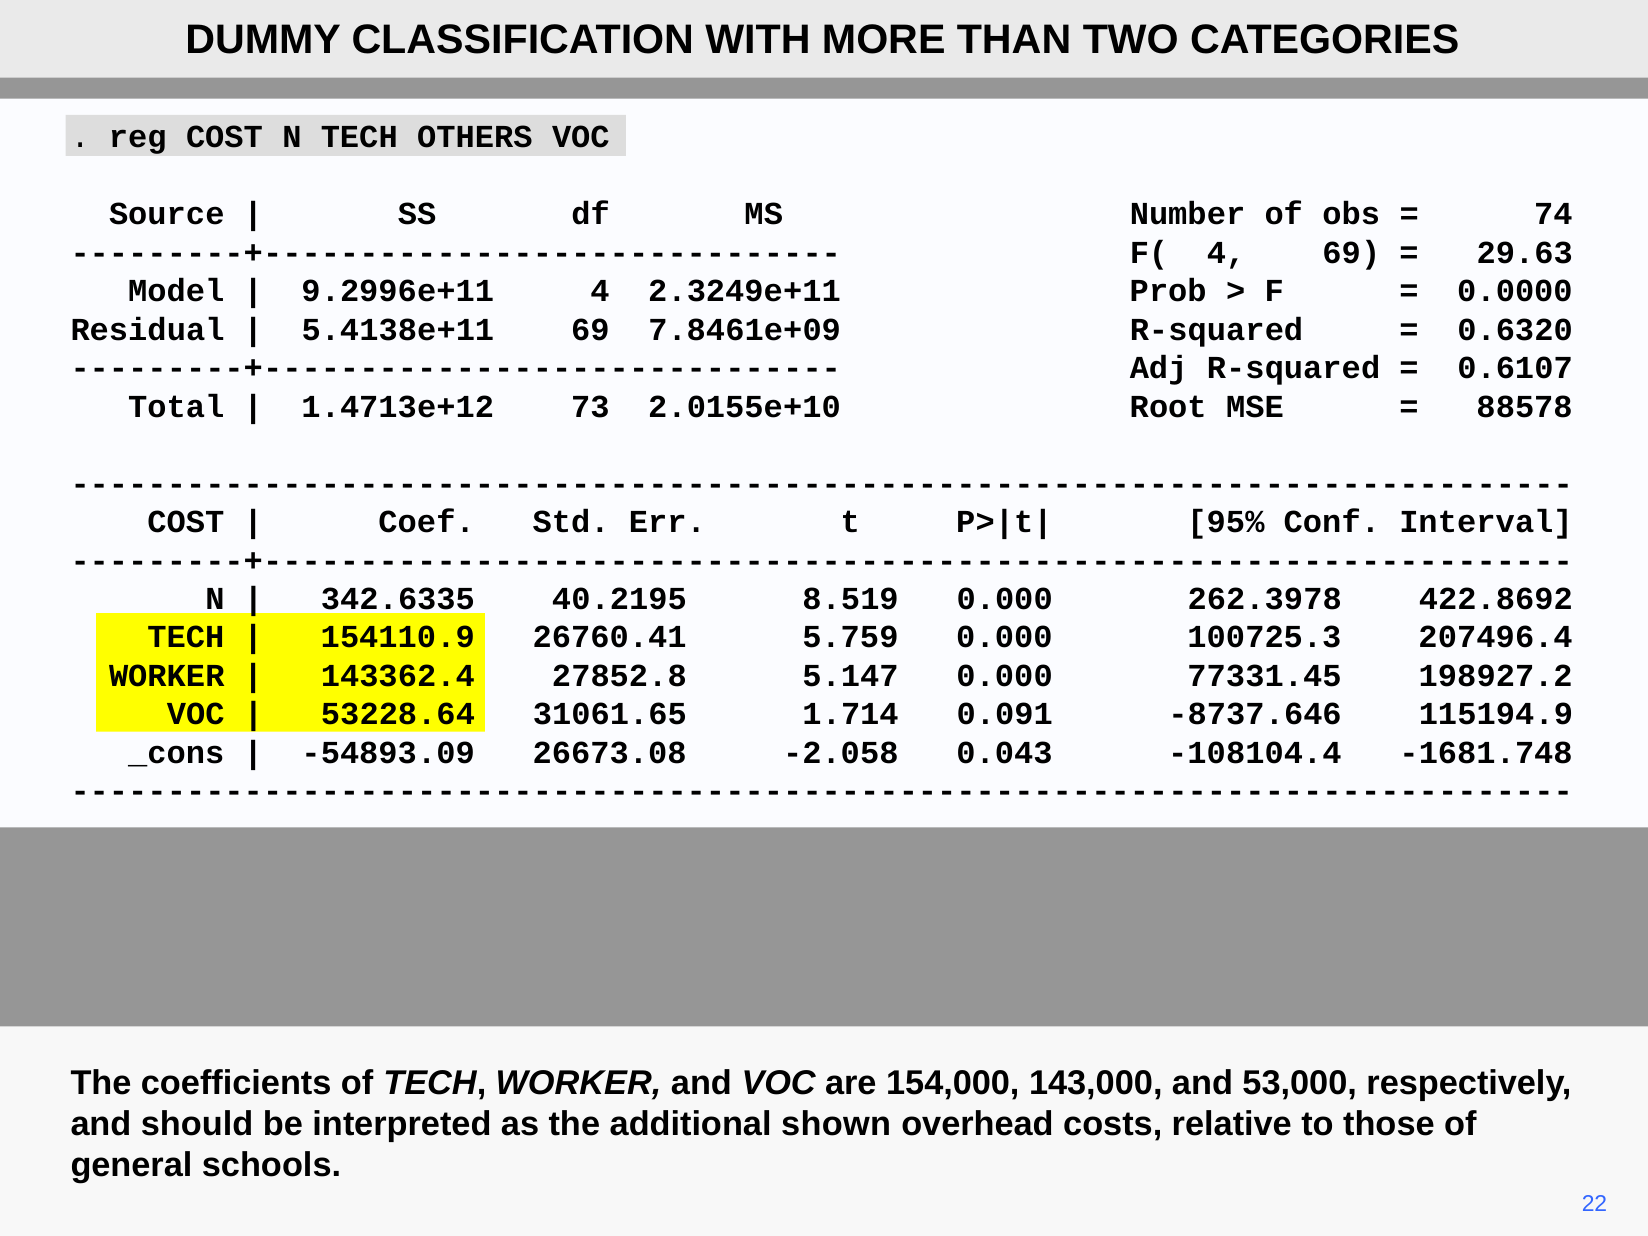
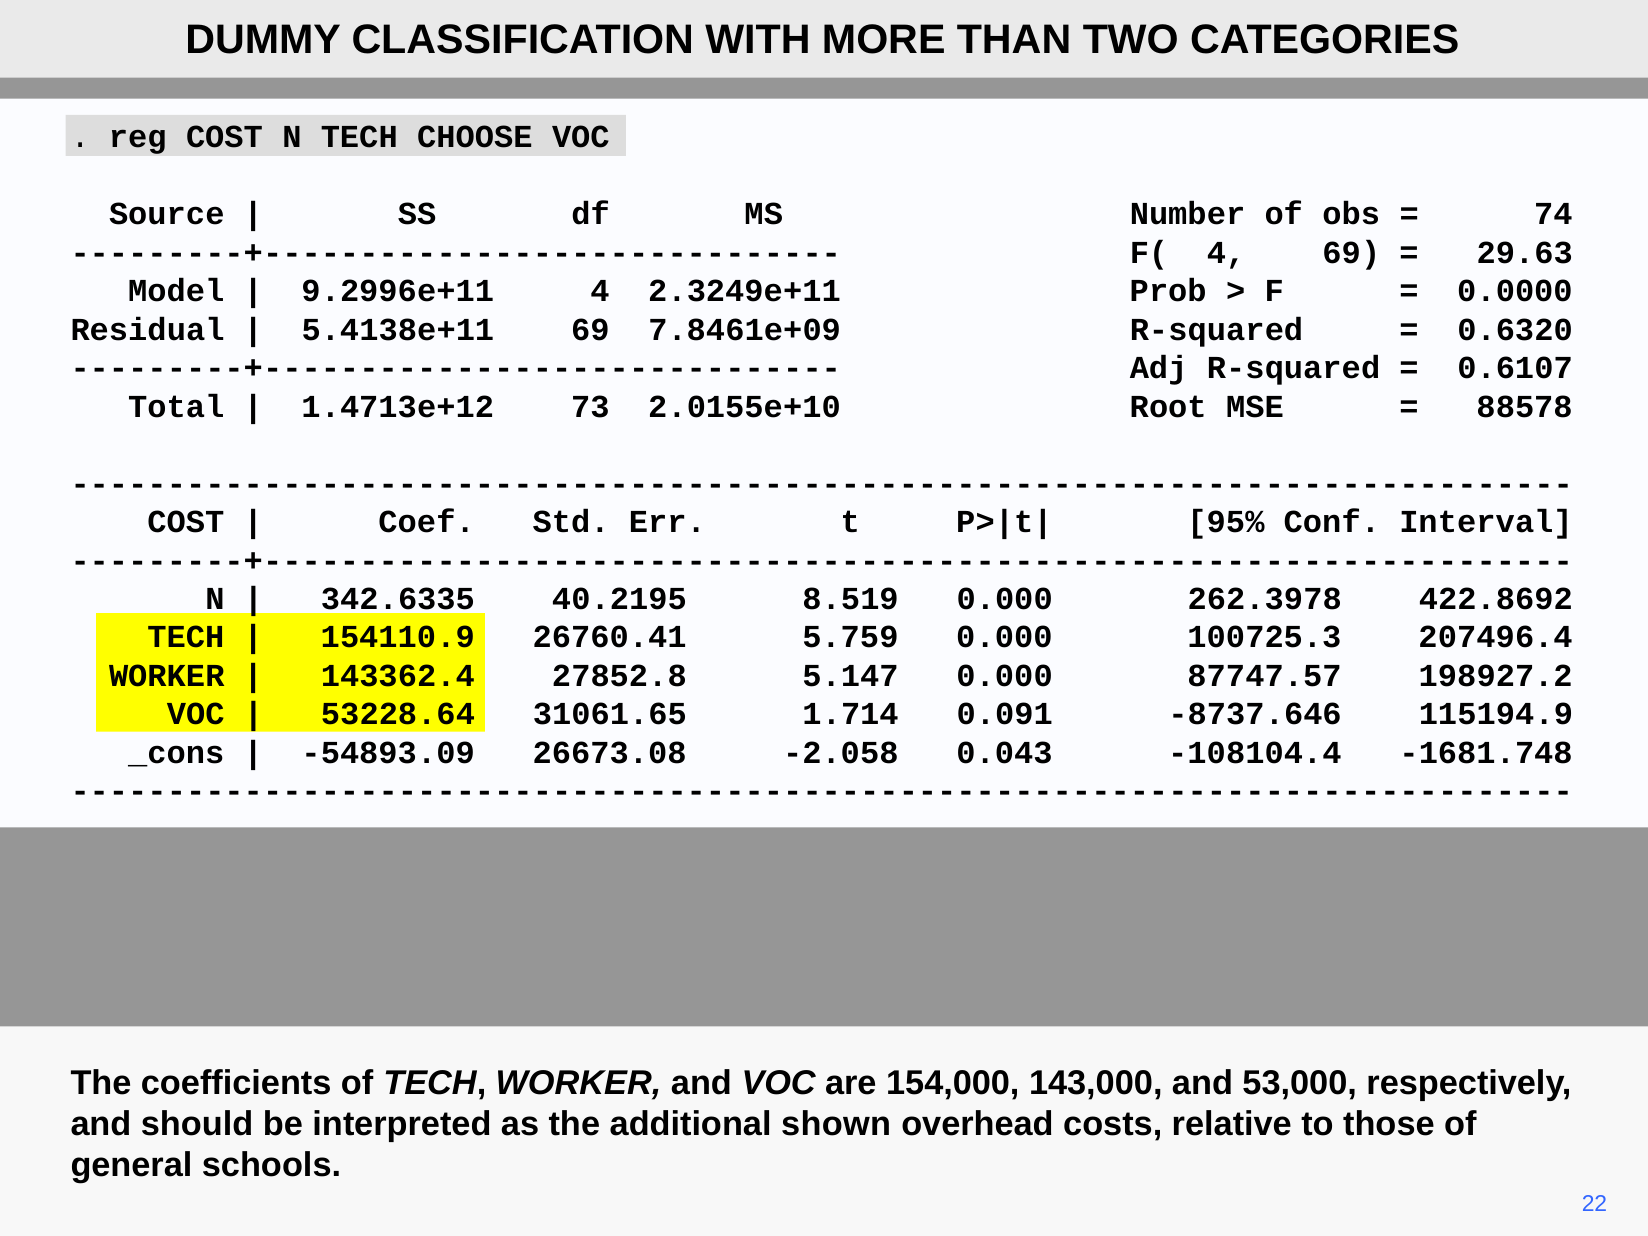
OTHERS: OTHERS -> CHOOSE (475, 137)
77331.45: 77331.45 -> 87747.57 (1265, 676)
